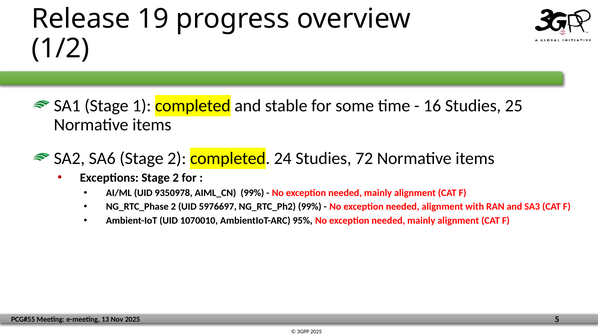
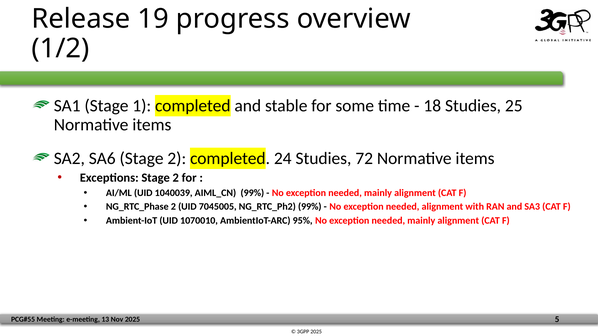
16: 16 -> 18 (432, 106)
9350978: 9350978 -> 1040039 (174, 193)
5976697: 5976697 -> 7045005 (218, 207)
